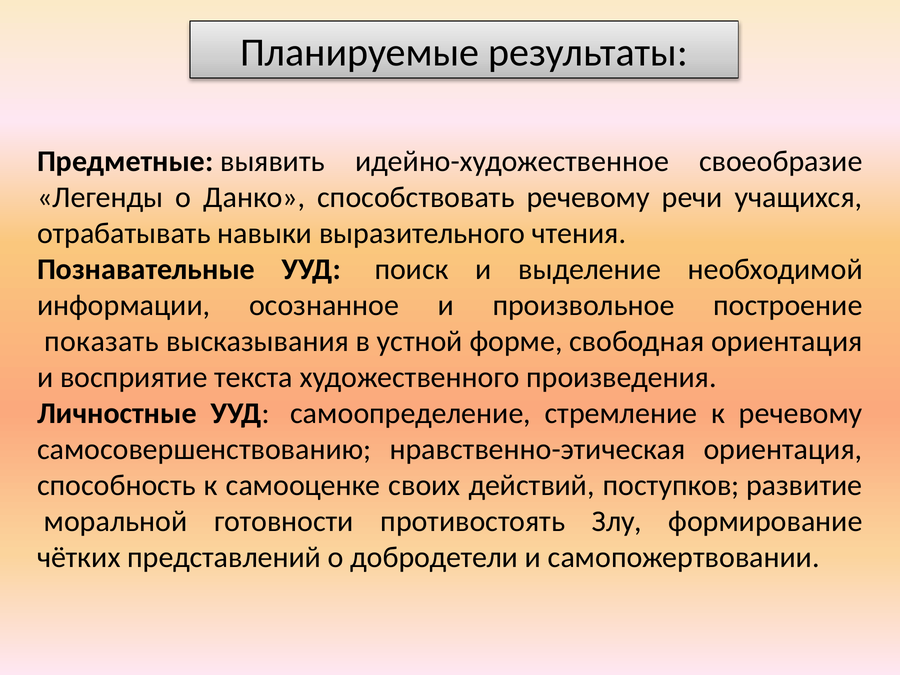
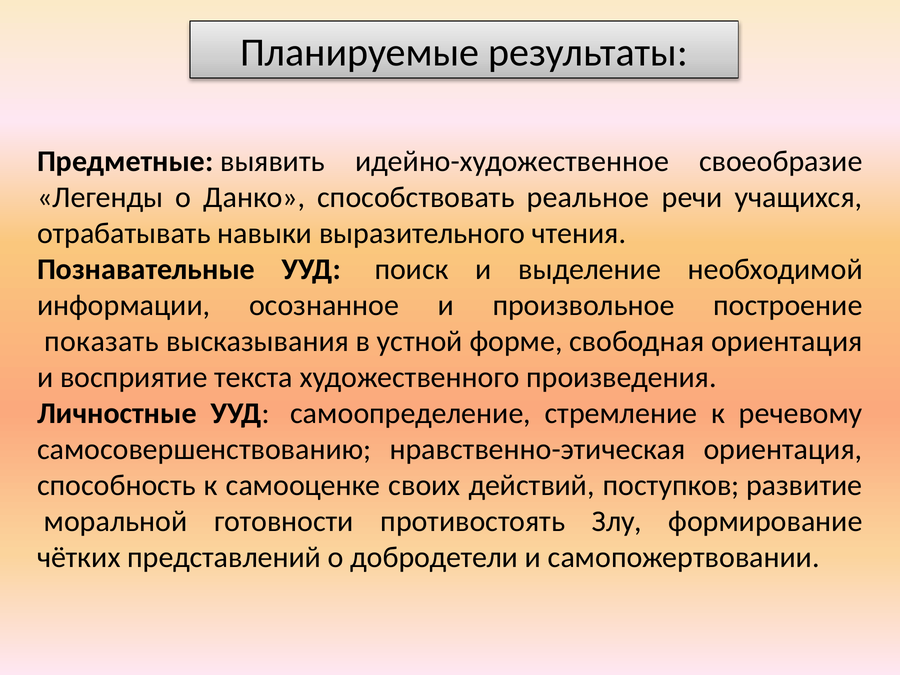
способствовать речевому: речевому -> реальное (588, 198)
